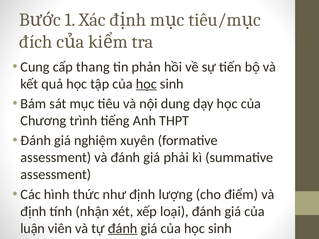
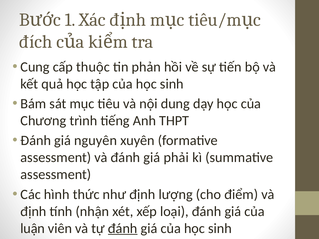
thang: thang -> thuộc (93, 67)
học underline: present -> none (146, 84)
nghiệm: nghiệm -> nguyên (96, 141)
